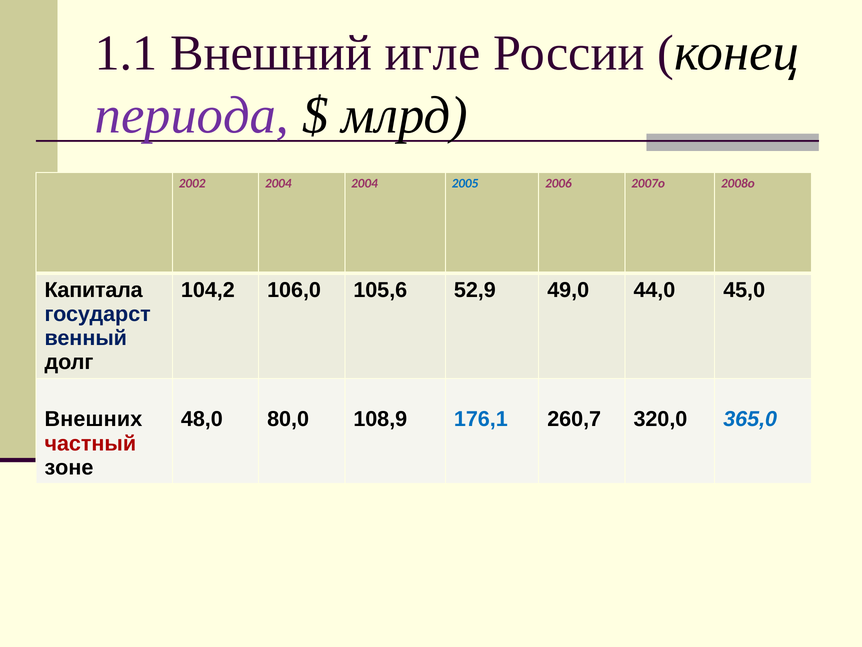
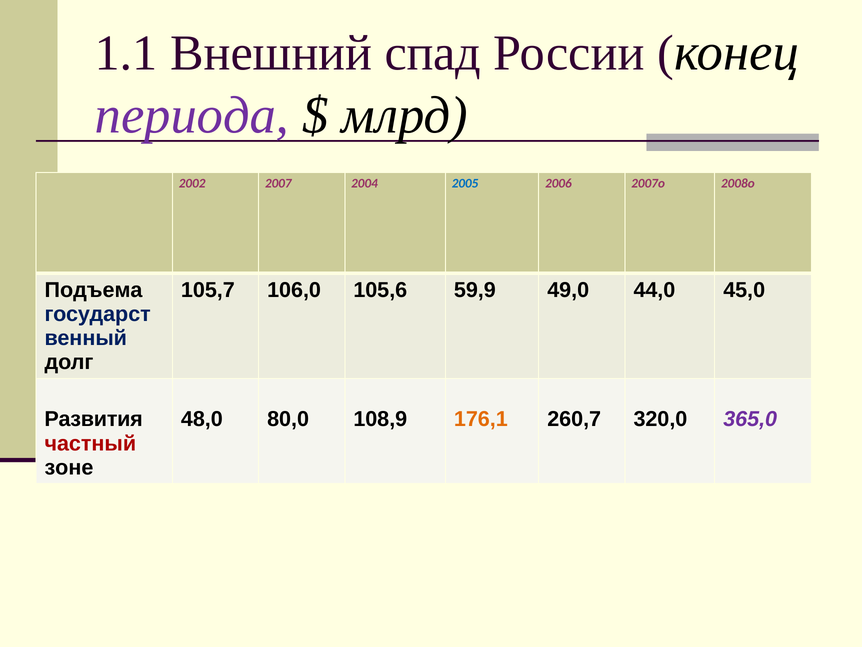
игле: игле -> спад (433, 53)
2002 2004: 2004 -> 2007 (278, 183)
Капитала: Капитала -> Подъема (94, 290)
104,2: 104,2 -> 105,7 (208, 290)
52,9: 52,9 -> 59,9 (475, 290)
Внешних: Внешних -> Развития (94, 419)
176,1 colour: blue -> orange (481, 419)
365,0 colour: blue -> purple (750, 419)
